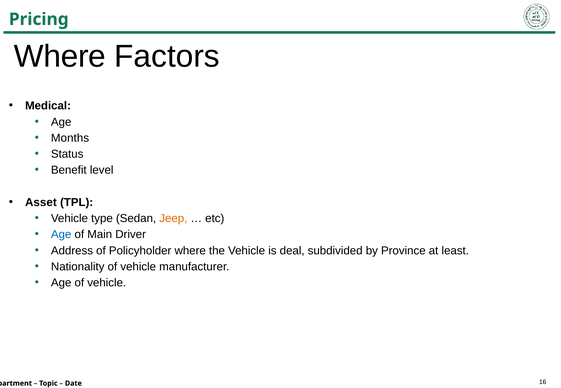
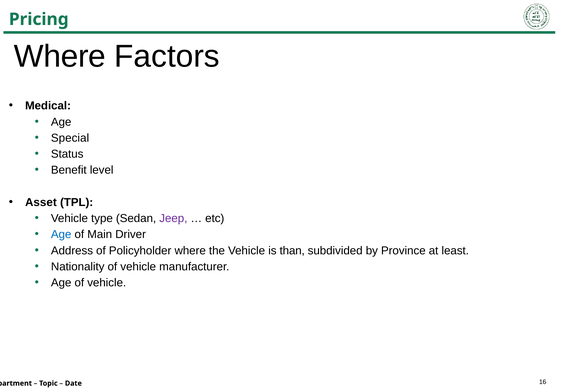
Months: Months -> Special (70, 138)
Jeep colour: orange -> purple (173, 219)
deal: deal -> than (292, 251)
